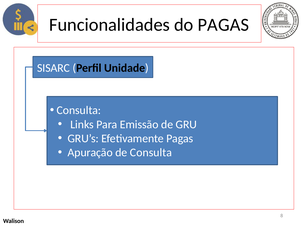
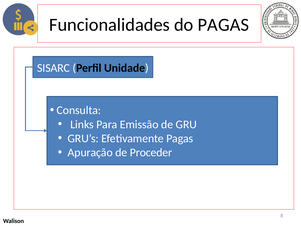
de Consulta: Consulta -> Proceder (151, 152)
